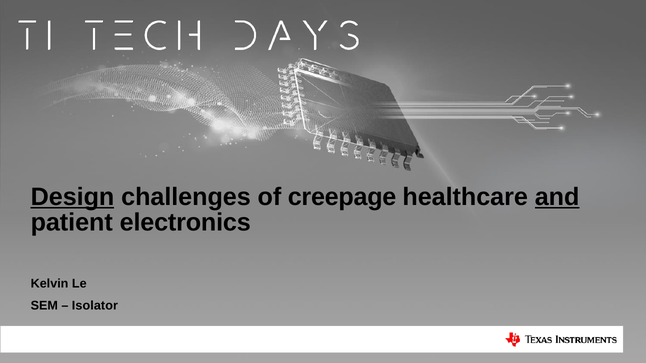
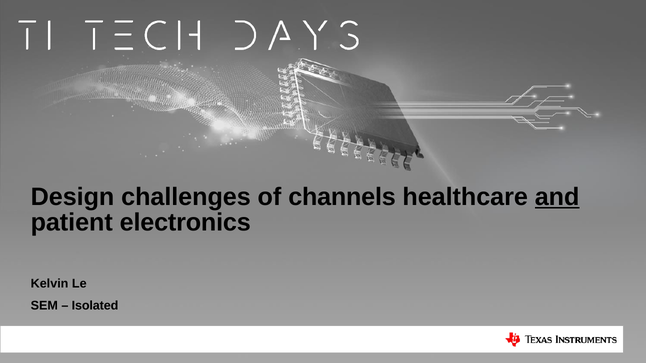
Design underline: present -> none (72, 197)
creepage: creepage -> channels (342, 197)
Isolator: Isolator -> Isolated (95, 306)
